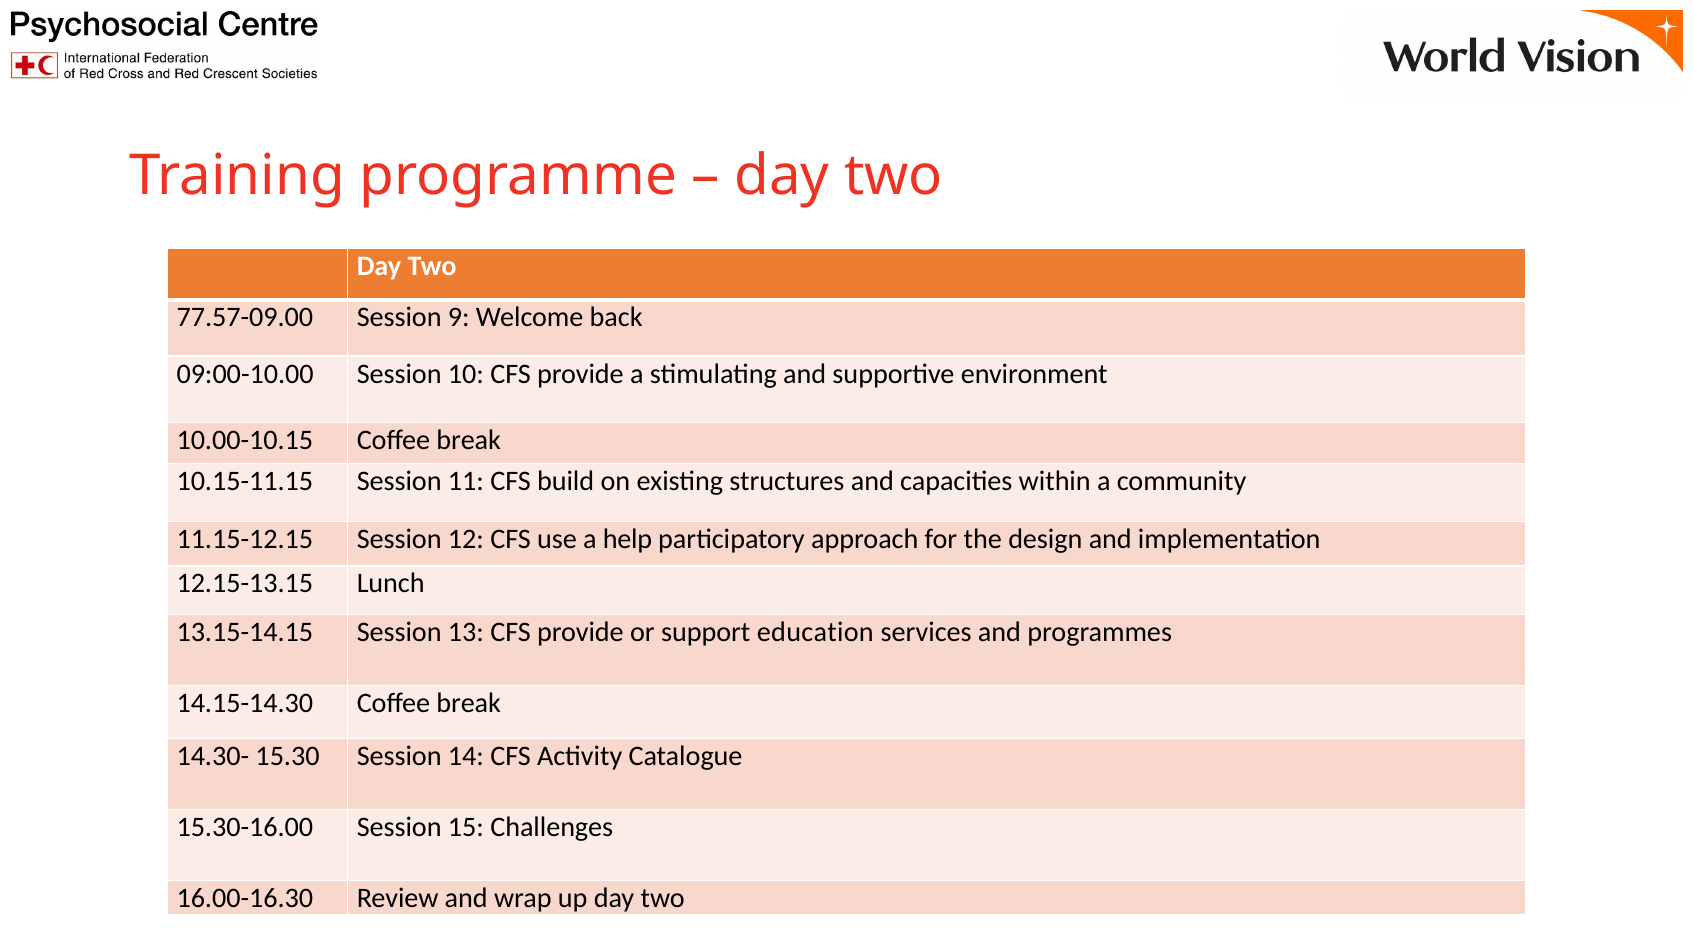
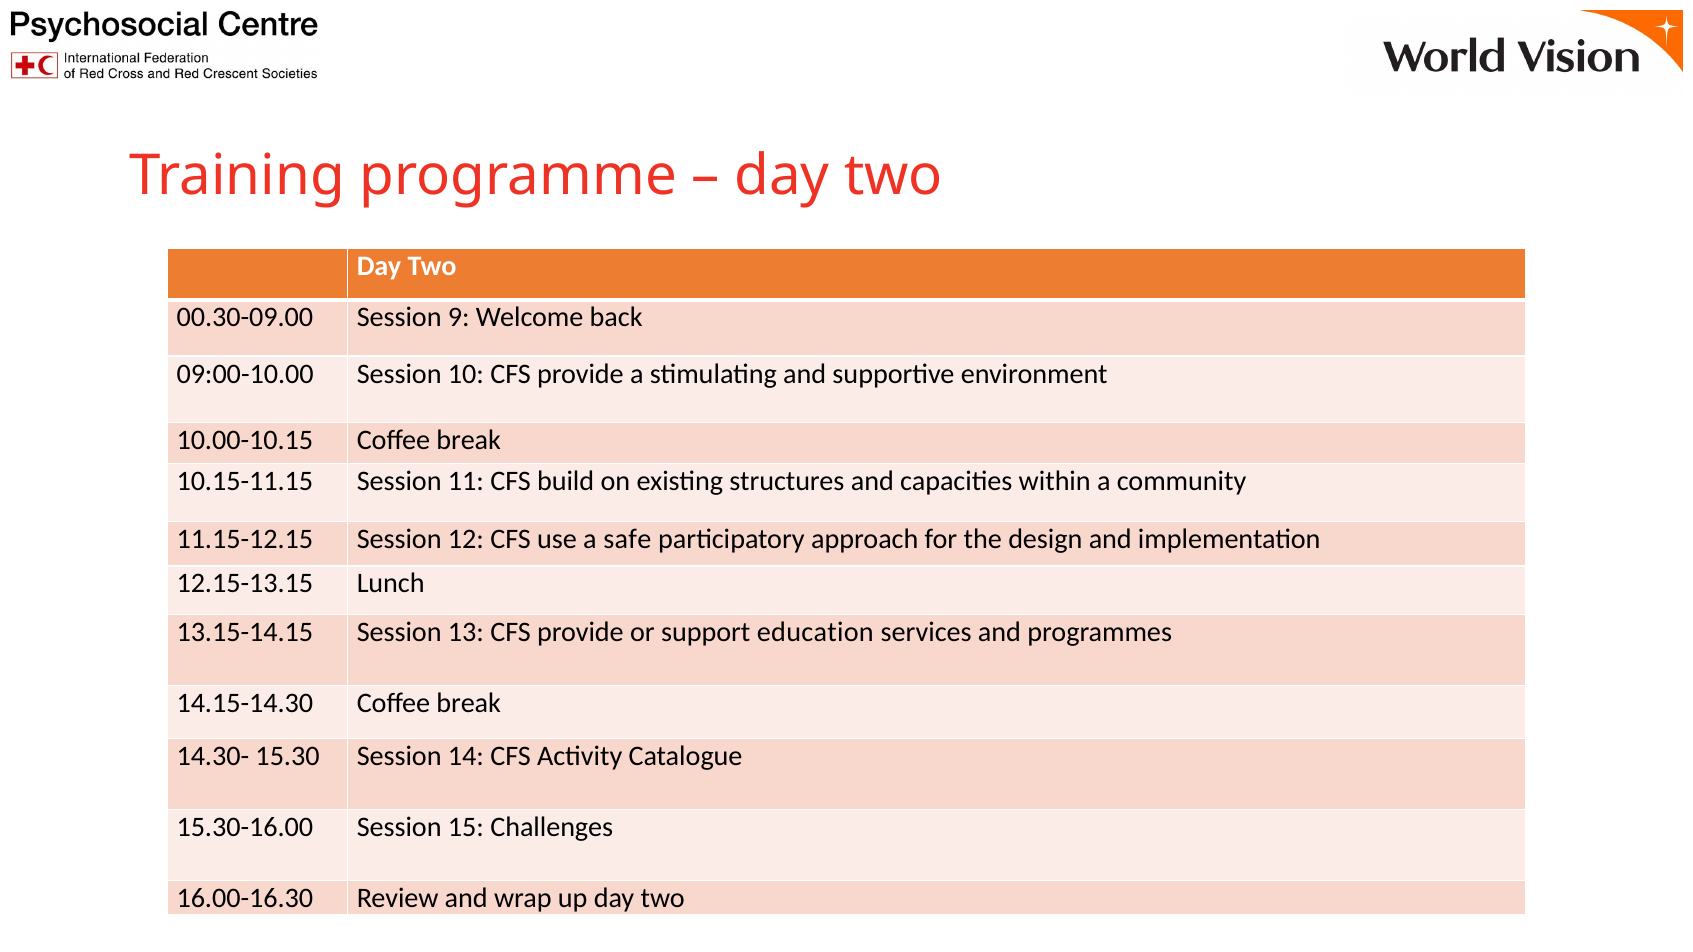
77.57-09.00: 77.57-09.00 -> 00.30-09.00 (245, 318)
help: help -> safe (627, 539)
